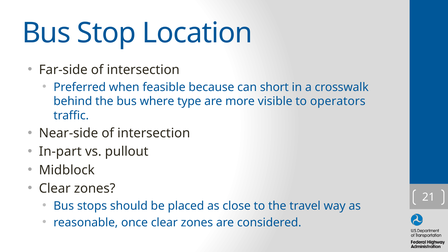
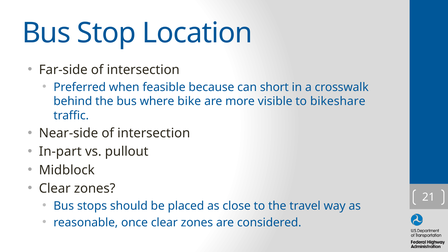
type: type -> bike (189, 101)
operators: operators -> bikeshare (338, 101)
